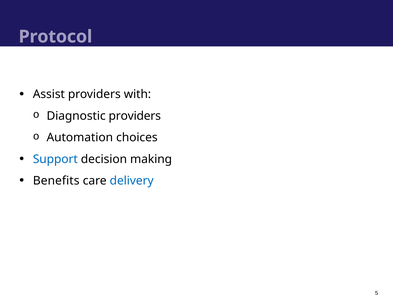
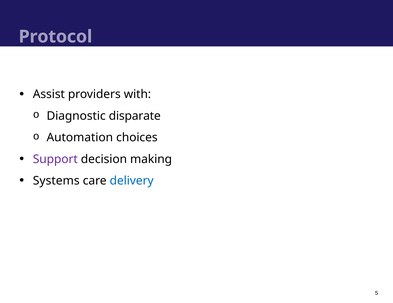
Diagnostic providers: providers -> disparate (135, 116)
Support colour: blue -> purple (55, 160)
Benefits: Benefits -> Systems (56, 181)
